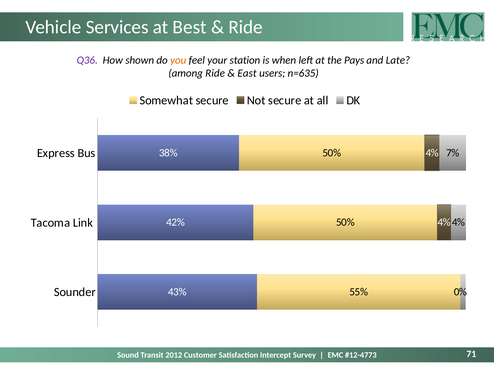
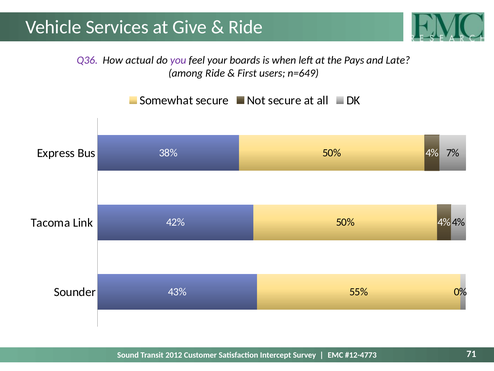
Best: Best -> Give (190, 27)
shown: shown -> actual (140, 60)
you colour: orange -> purple (178, 60)
station: station -> boards (245, 60)
East: East -> First (247, 73)
n=635: n=635 -> n=649 (303, 73)
